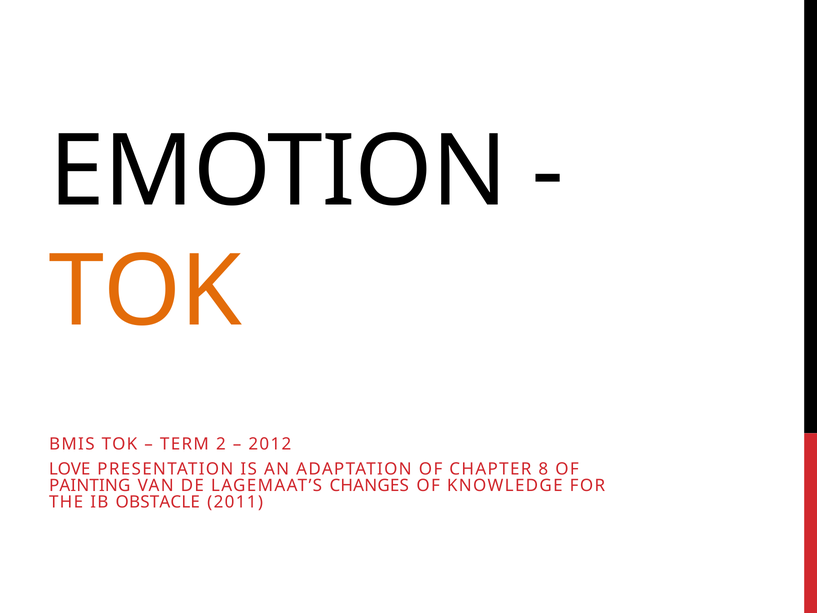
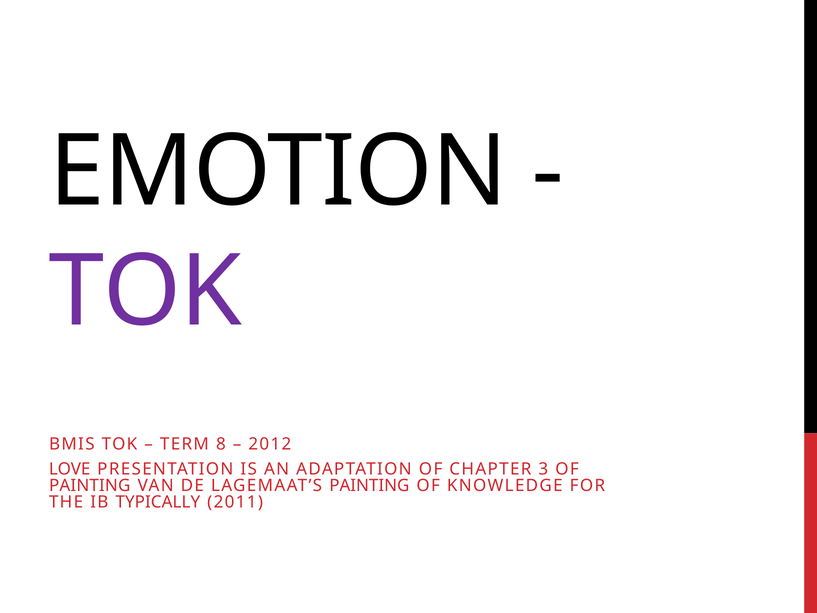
TOK colour: orange -> purple (145, 292)
2: 2 -> 8 (221, 444)
8: 8 -> 3 (543, 469)
LAGEMAAT’S CHANGES: CHANGES -> PAINTING (369, 485)
OBSTACLE: OBSTACLE -> TYPICALLY (158, 502)
